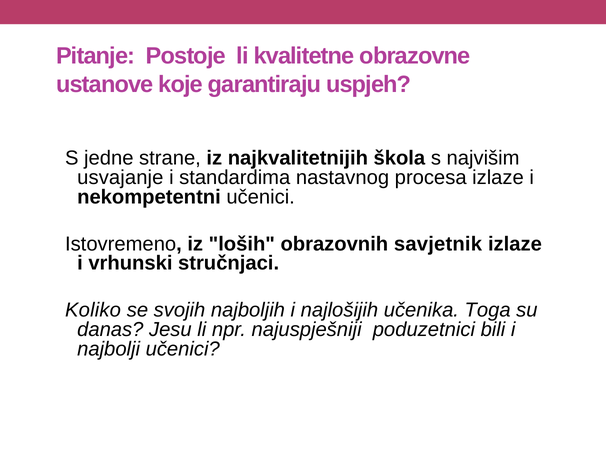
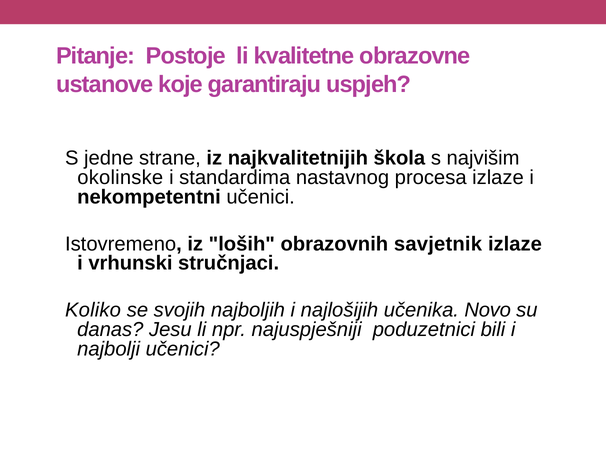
usvajanje: usvajanje -> okolinske (120, 177)
Toga: Toga -> Novo (488, 310)
